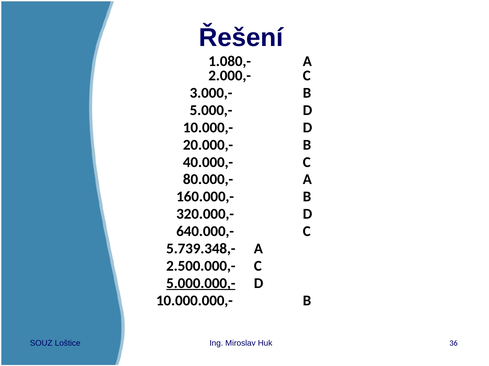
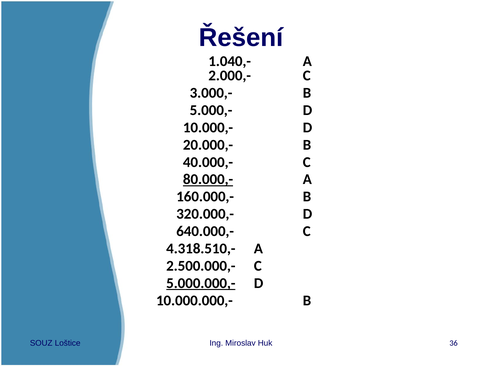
1.080,-: 1.080,- -> 1.040,- (230, 61)
80.000,- underline: none -> present (208, 180)
5.739.348,-: 5.739.348,- -> 4.318.510,- (201, 249)
